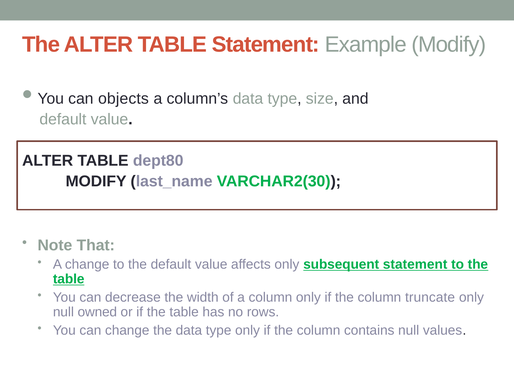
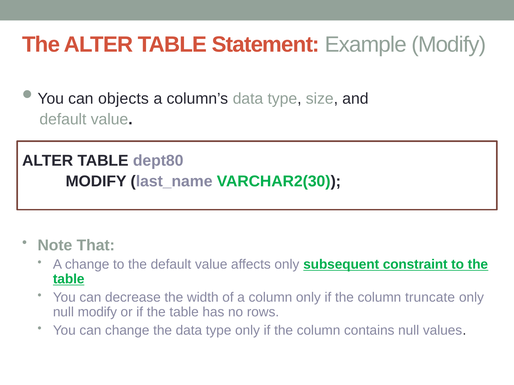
subsequent statement: statement -> constraint (415, 265)
null owned: owned -> modify (97, 313)
